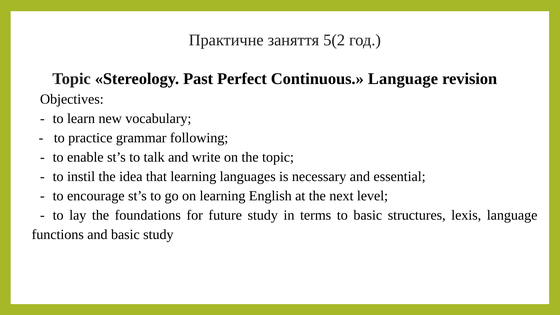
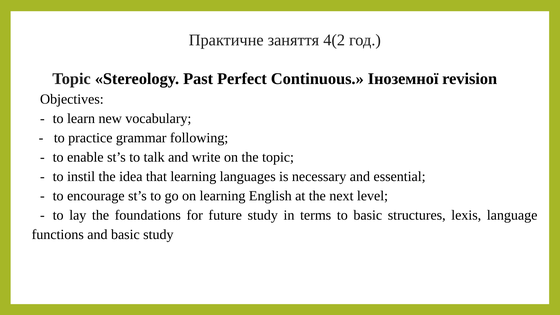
5(2: 5(2 -> 4(2 (334, 40)
Continuous Language: Language -> Іноземної (403, 79)
